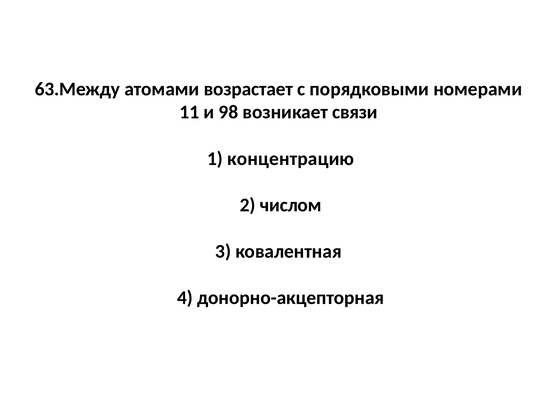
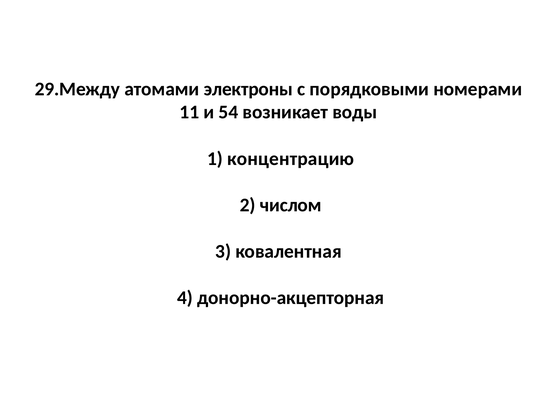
63.Между: 63.Между -> 29.Между (77, 89)
возрастает: возрастает -> электроны (248, 89)
98: 98 -> 54 (228, 112)
связи: связи -> воды (355, 112)
